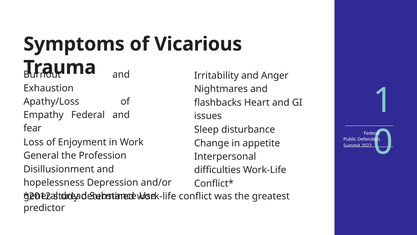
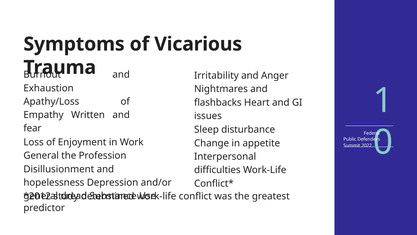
Empathy Federal: Federal -> Written (88, 115)
